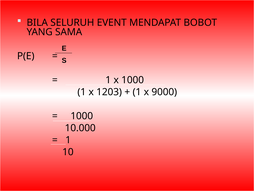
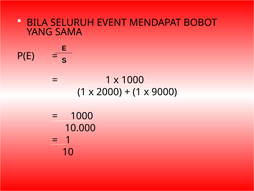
1203: 1203 -> 2000 (109, 92)
